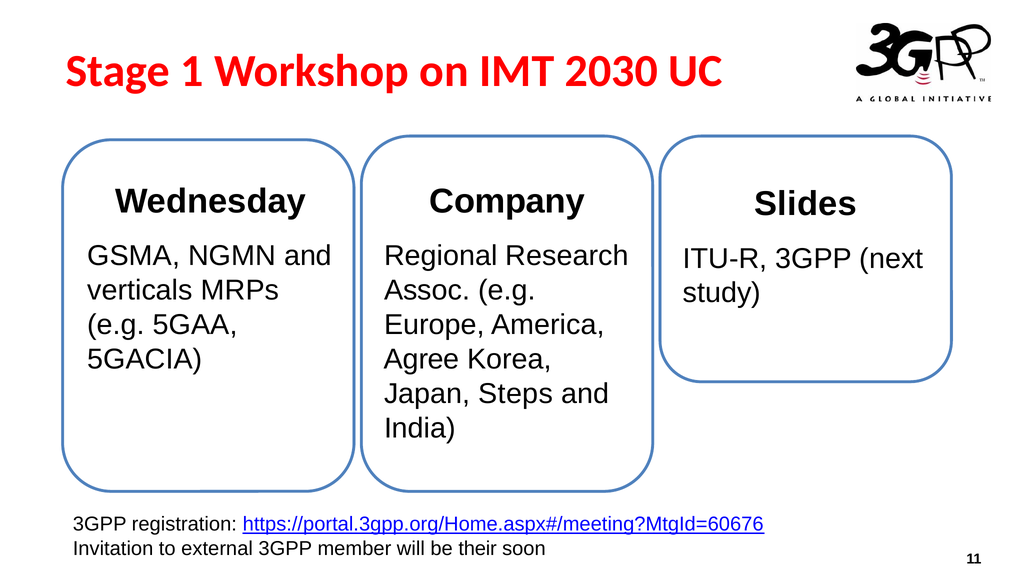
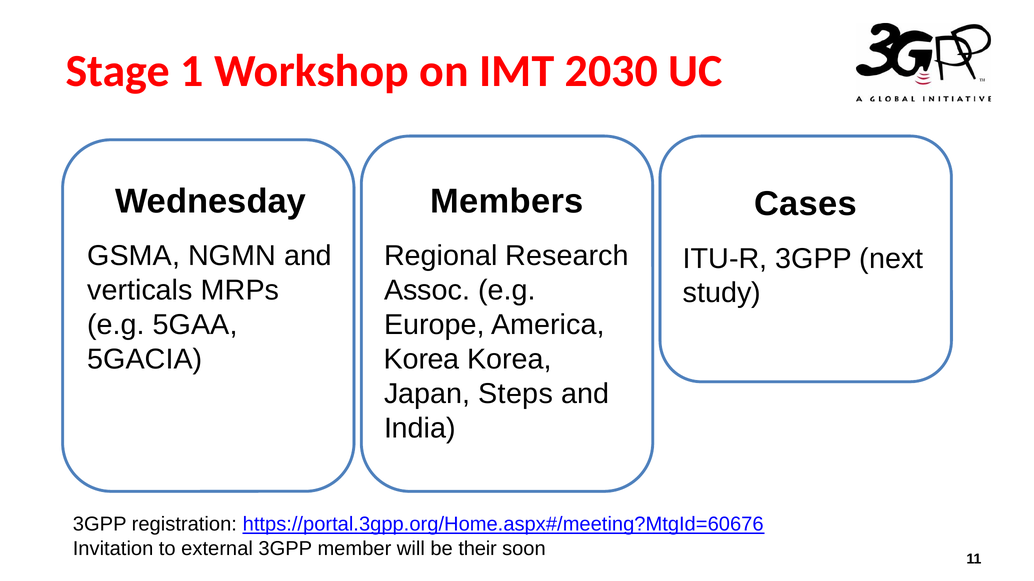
Company: Company -> Members (507, 202)
Slides: Slides -> Cases (805, 204)
Agree: Agree -> Korea (422, 360)
